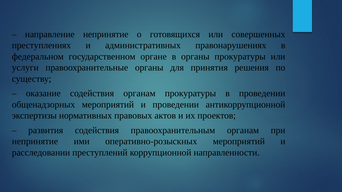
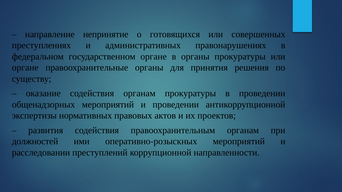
услуги: услуги -> органе (25, 68)
непринятие: непринятие -> должностей (35, 142)
